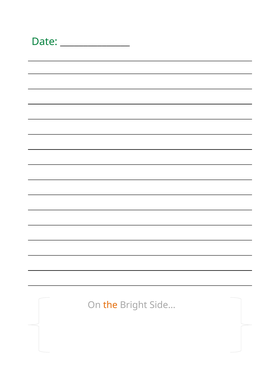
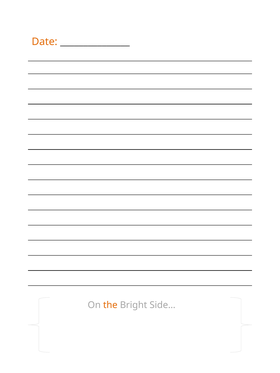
Date colour: green -> orange (45, 42)
